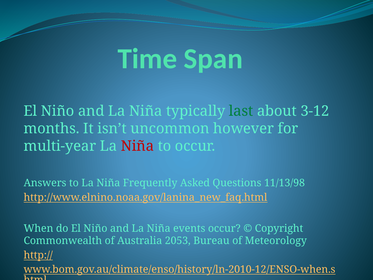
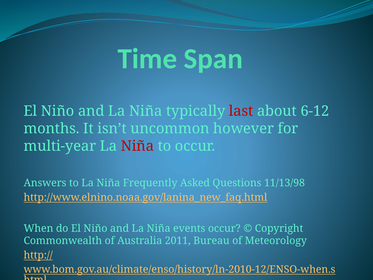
last colour: green -> red (241, 111)
3-12: 3-12 -> 6-12 (315, 111)
2053: 2053 -> 2011 (178, 241)
